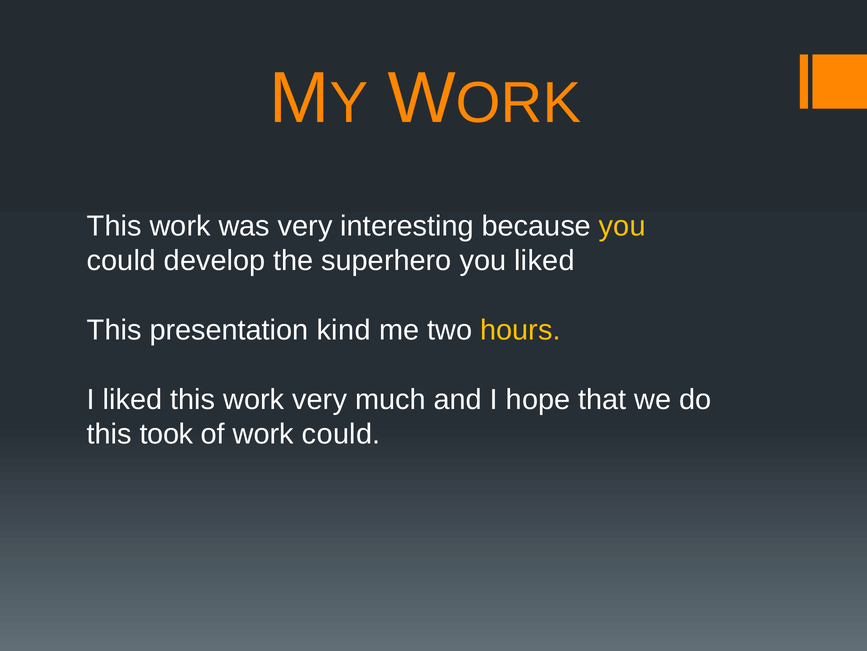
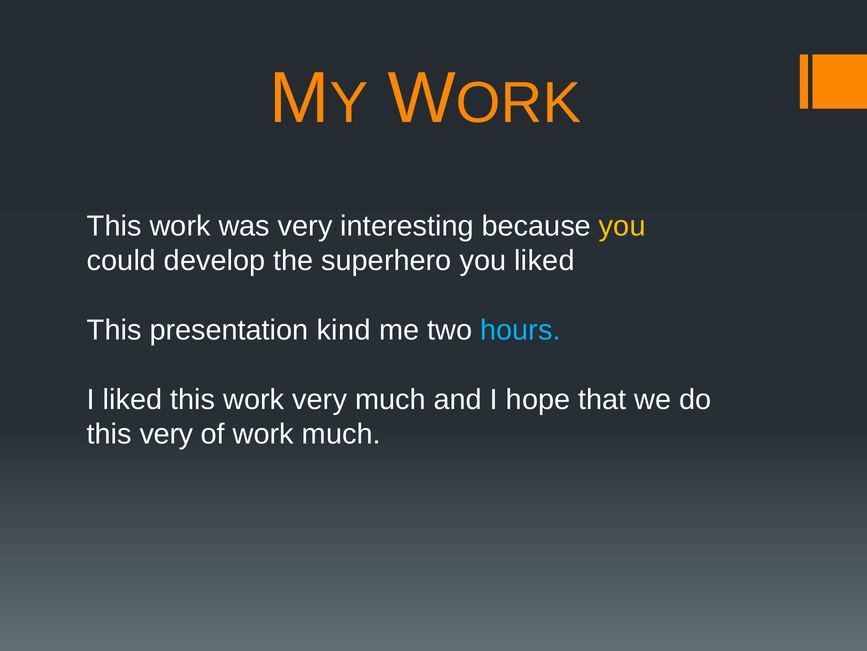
hours colour: yellow -> light blue (520, 330)
this took: took -> very (166, 434)
work could: could -> much (341, 434)
